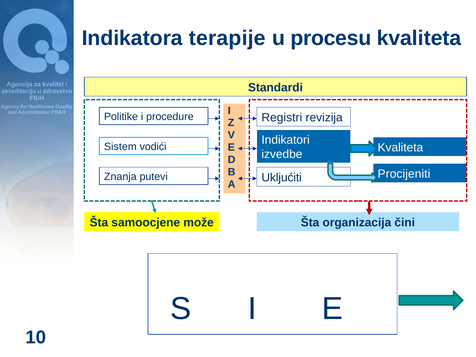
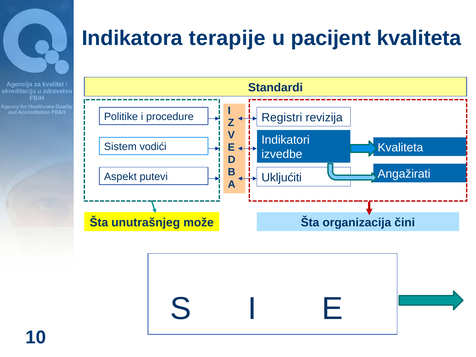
procesu: procesu -> pacijent (331, 38)
Procijeniti: Procijeniti -> Angažirati (404, 174)
Znanja: Znanja -> Aspekt (120, 177)
samoocjene: samoocjene -> unutrašnjeg (146, 222)
